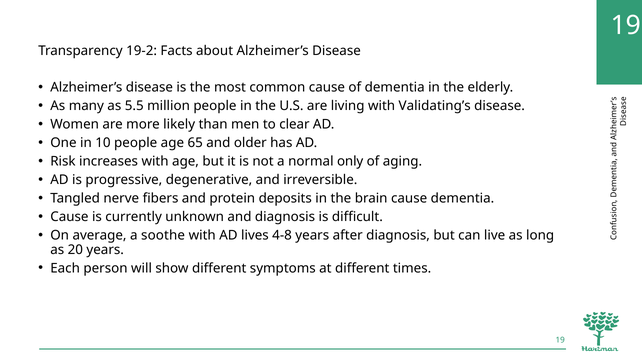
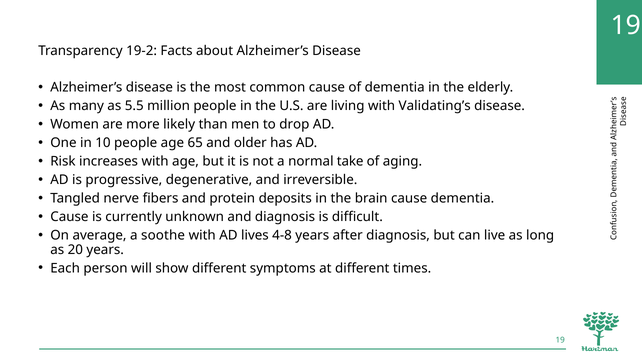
clear: clear -> drop (294, 124)
only: only -> take (350, 161)
